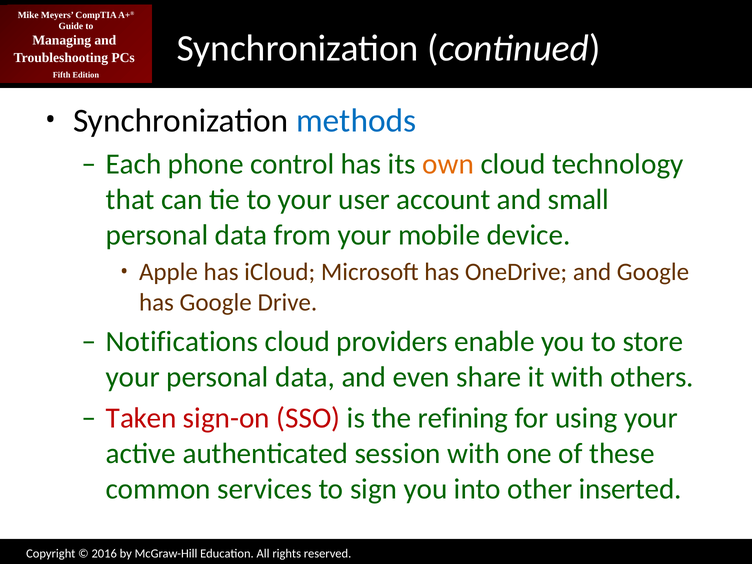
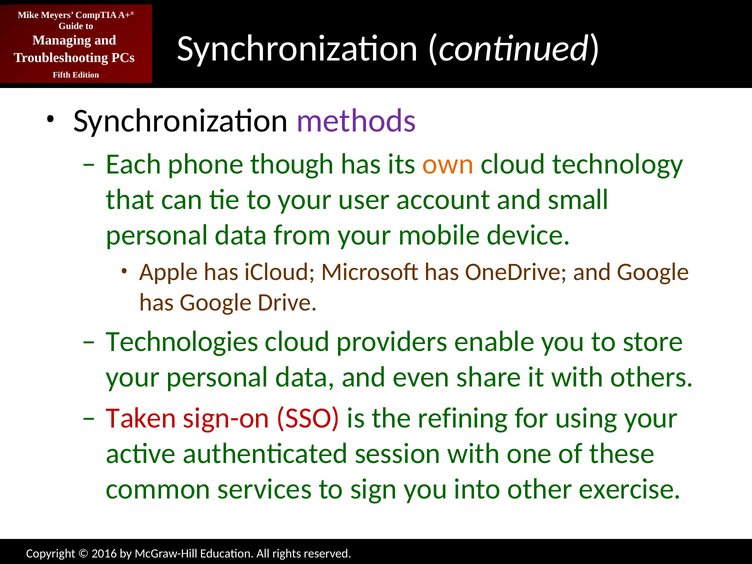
methods colour: blue -> purple (356, 121)
control: control -> though (292, 164)
Notifications: Notifications -> Technologies (182, 342)
inserted: inserted -> exercise (630, 489)
